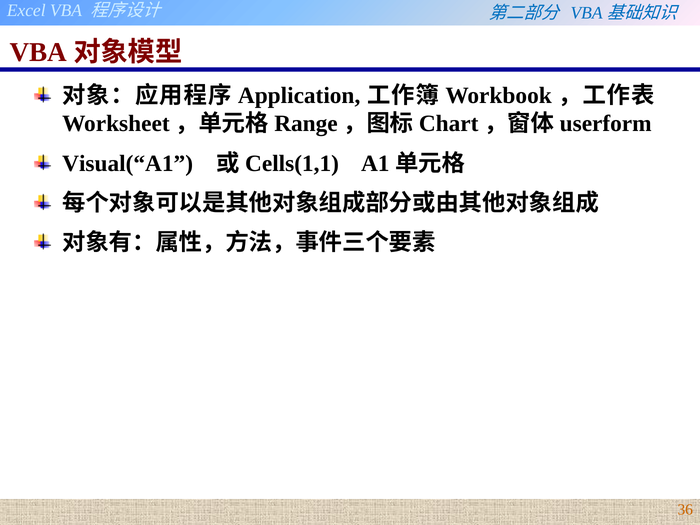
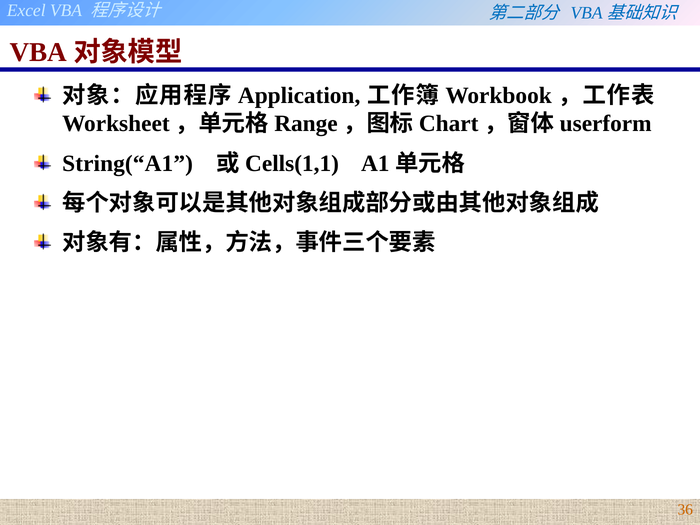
Visual(“A1: Visual(“A1 -> String(“A1 (128, 163)
